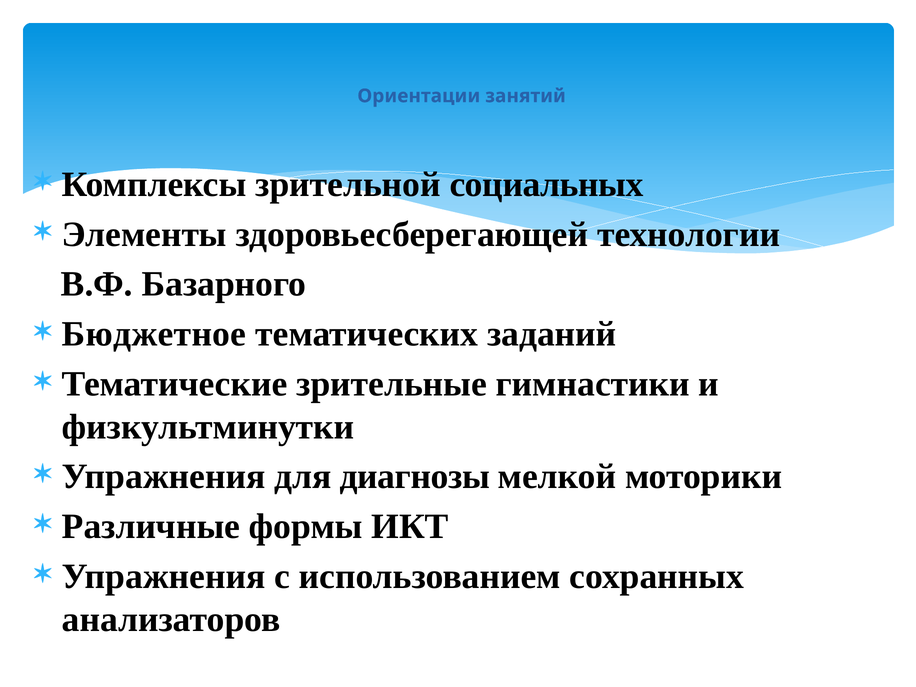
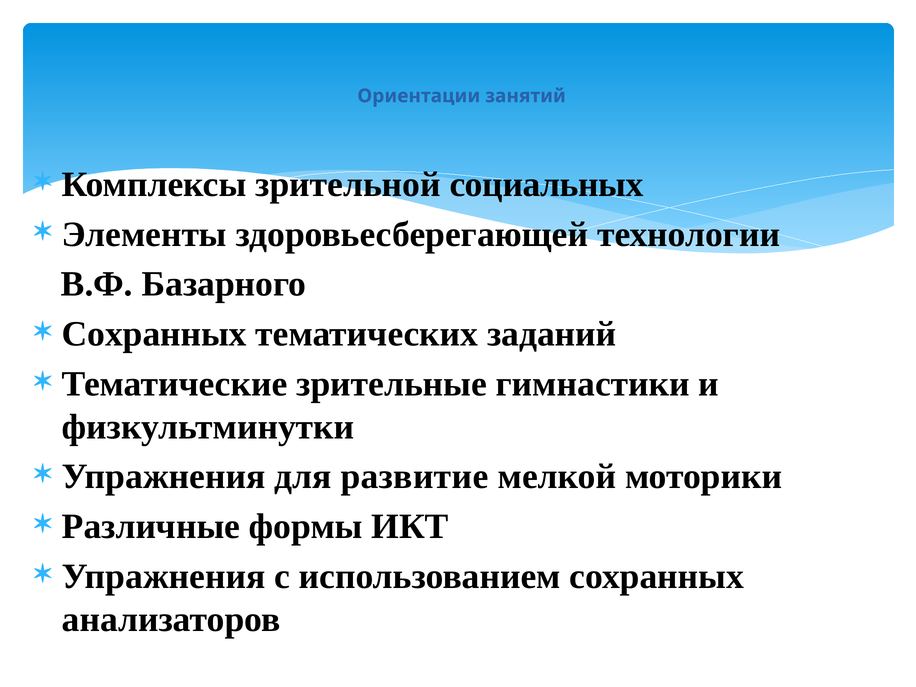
Бюджетное: Бюджетное -> Сохранных (154, 334)
диагнозы: диагнозы -> развитие (414, 477)
